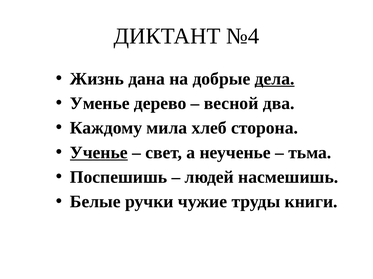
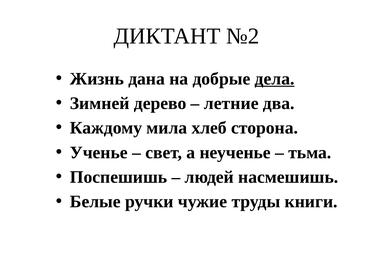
№4: №4 -> №2 (243, 36)
Уменье: Уменье -> Зимней (100, 104)
весной: весной -> летние (231, 104)
Ученье underline: present -> none (99, 153)
